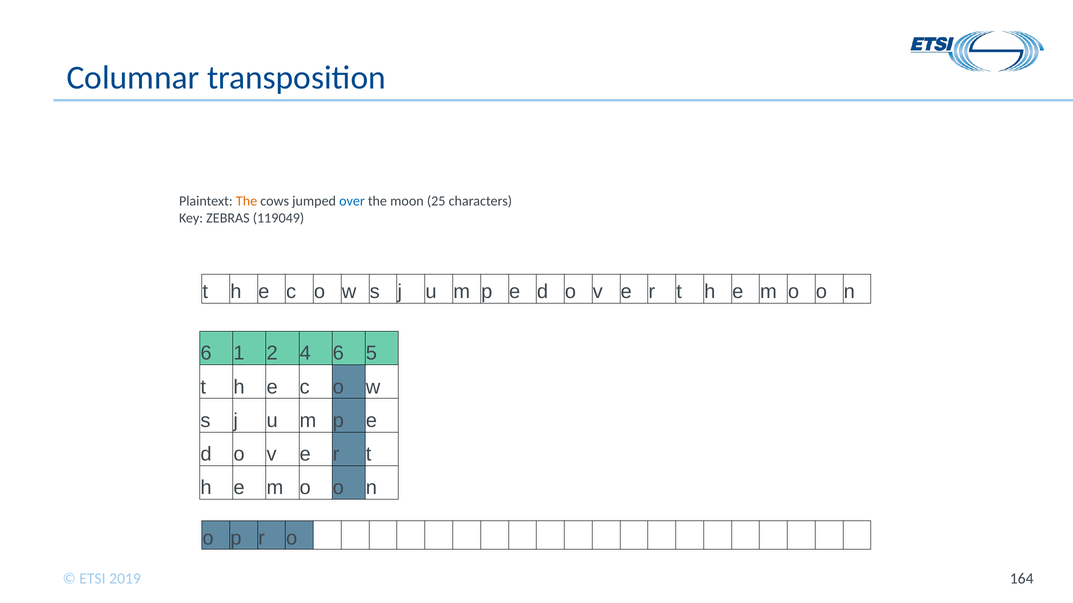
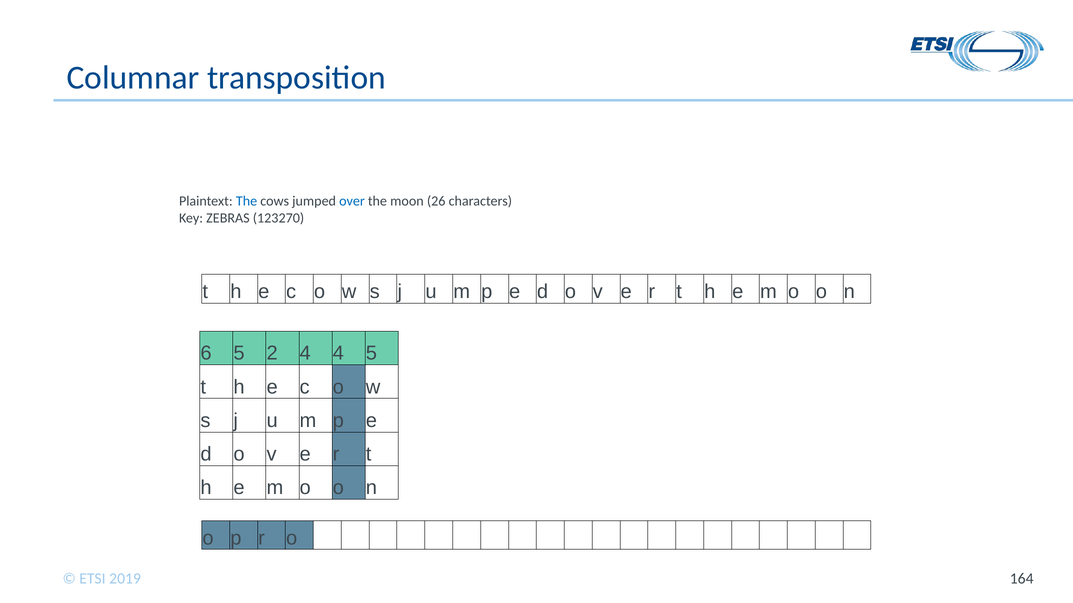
The colour: orange -> blue (247, 201)
25: 25 -> 26 (436, 201)
119049: 119049 -> 123270 (279, 218)
6 1: 1 -> 5 (239, 354)
4 6: 6 -> 4 (338, 354)
